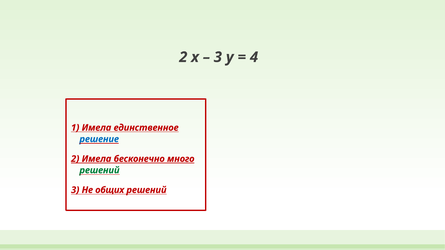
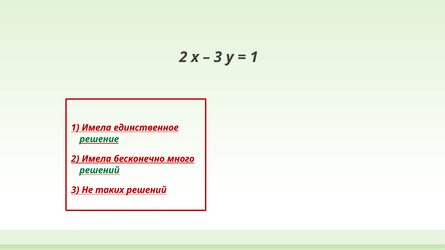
4: 4 -> 1 (254, 57)
решение colour: blue -> green (99, 139)
общих: общих -> таких (110, 190)
